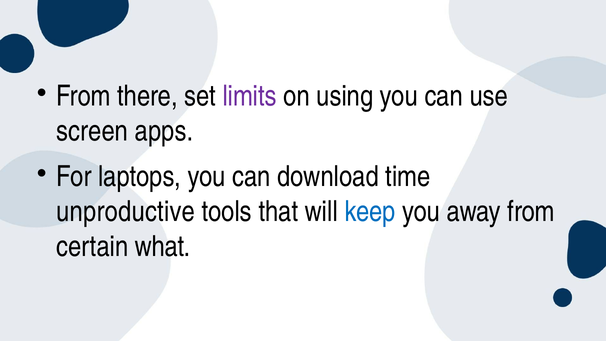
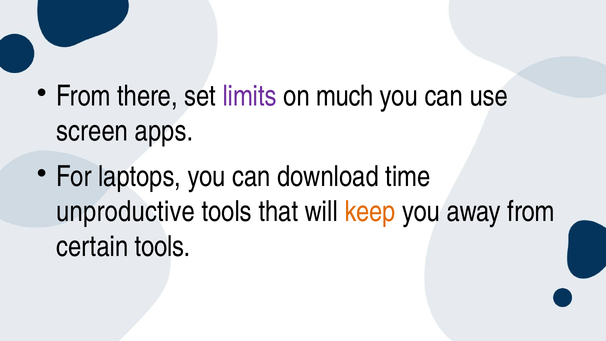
using: using -> much (345, 96)
keep colour: blue -> orange (370, 212)
certain what: what -> tools (163, 246)
